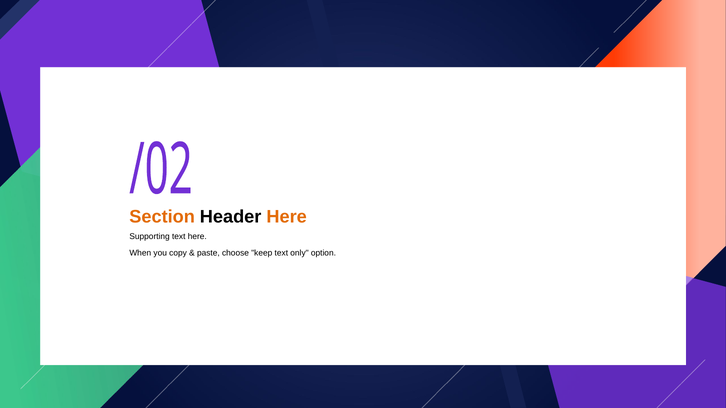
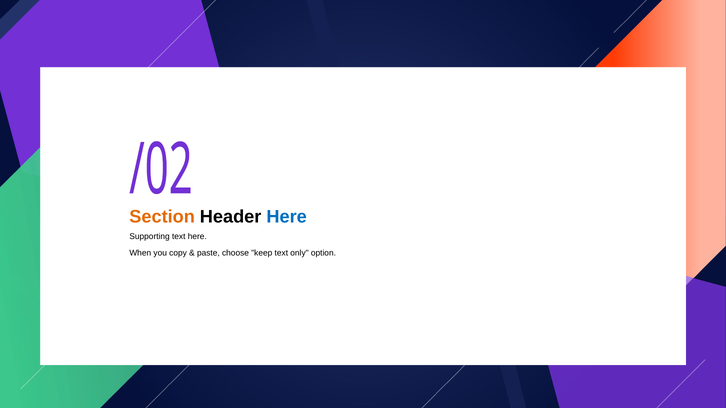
Here colour: orange -> blue (287, 217)
